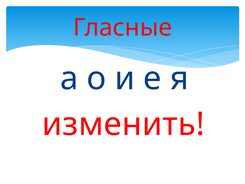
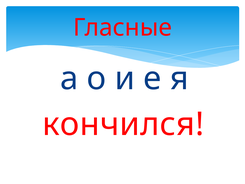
изменить: изменить -> кончился (123, 124)
